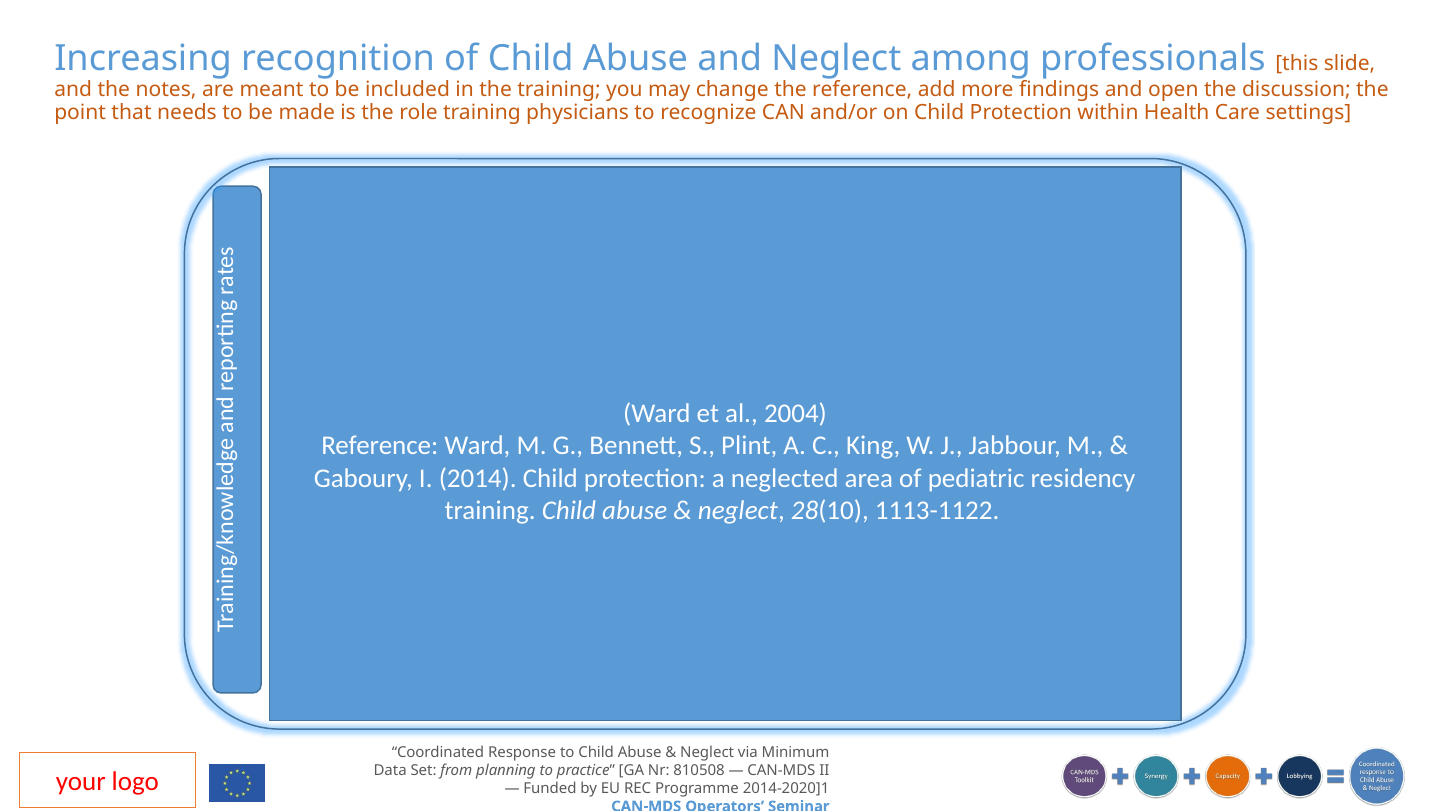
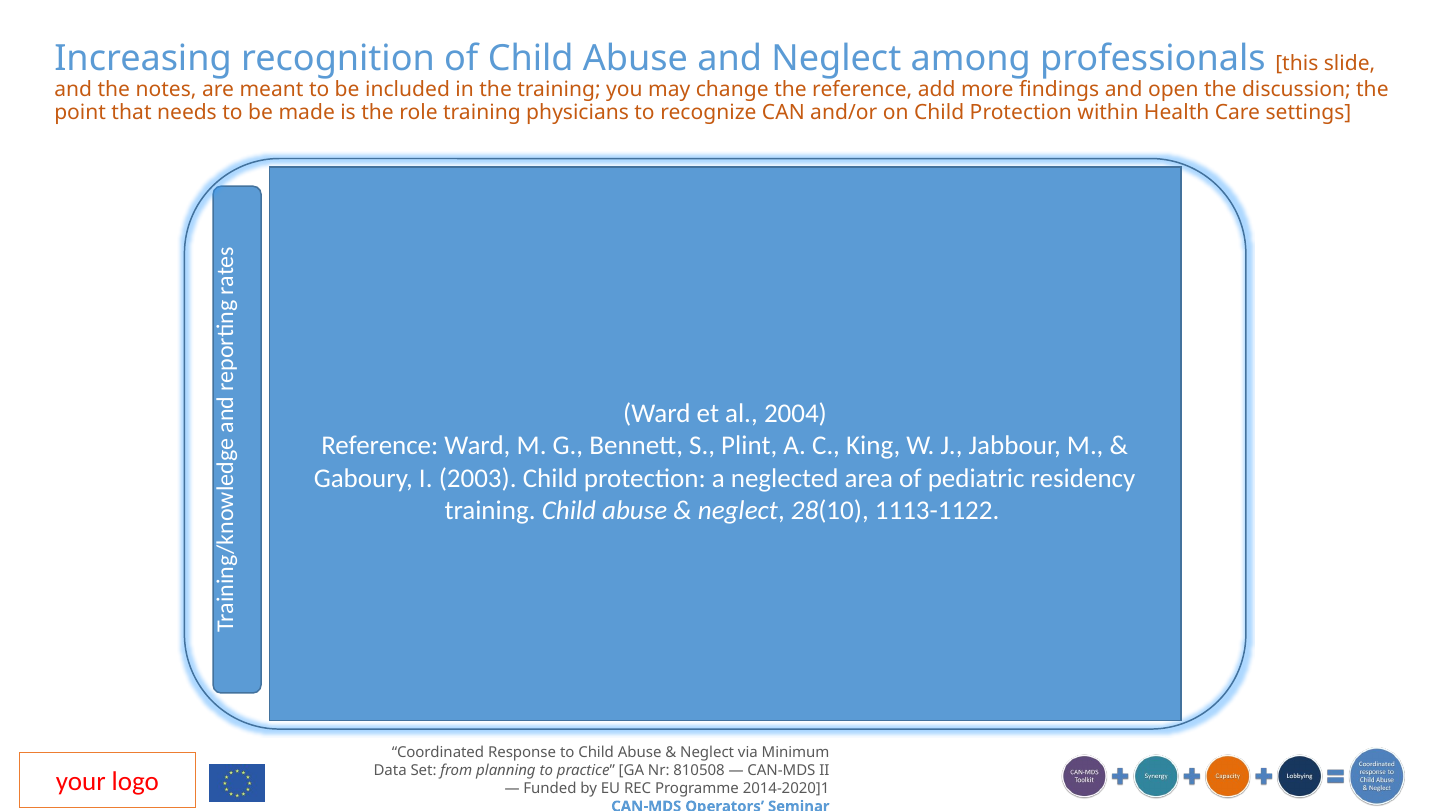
2014: 2014 -> 2003 (478, 478)
